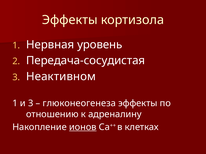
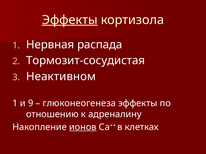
Эффекты underline: none -> present (70, 20)
уровень: уровень -> распада (100, 45)
Передача-сосудистая: Передача-сосудистая -> Тормозит-сосудистая (86, 61)
и 3: 3 -> 9 (31, 104)
